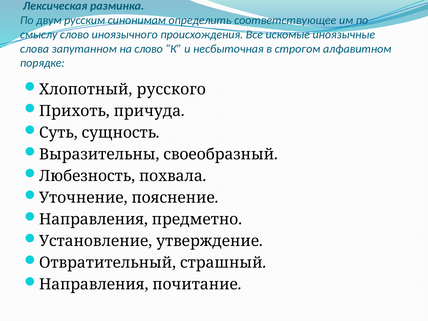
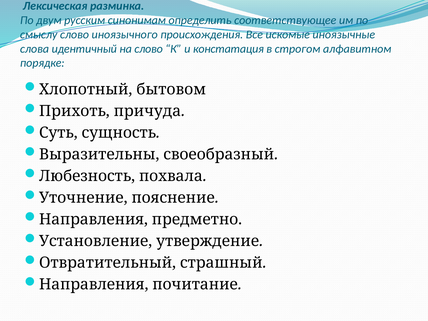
запутанном: запутанном -> идентичный (84, 49)
несбыточная: несбыточная -> констатация (228, 49)
русского: русского -> бытовом (171, 89)
